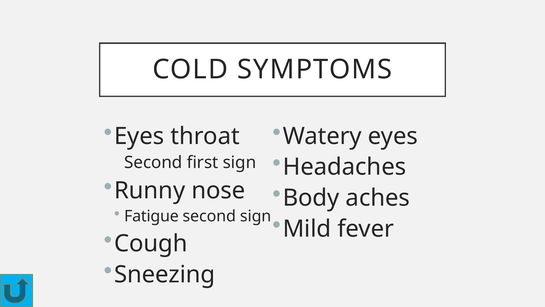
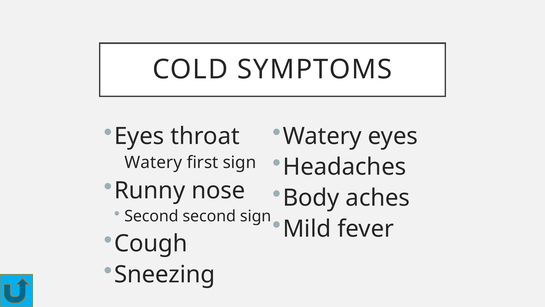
Second: Second -> Watery (153, 162)
Fatigue: Fatigue -> Second (151, 216)
